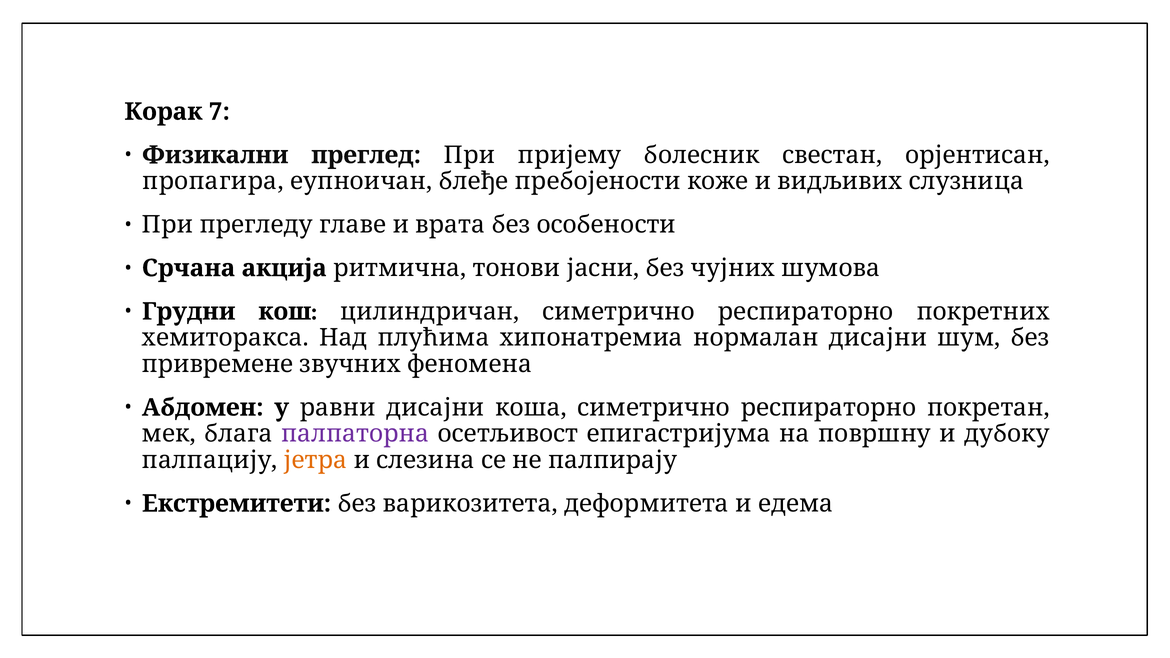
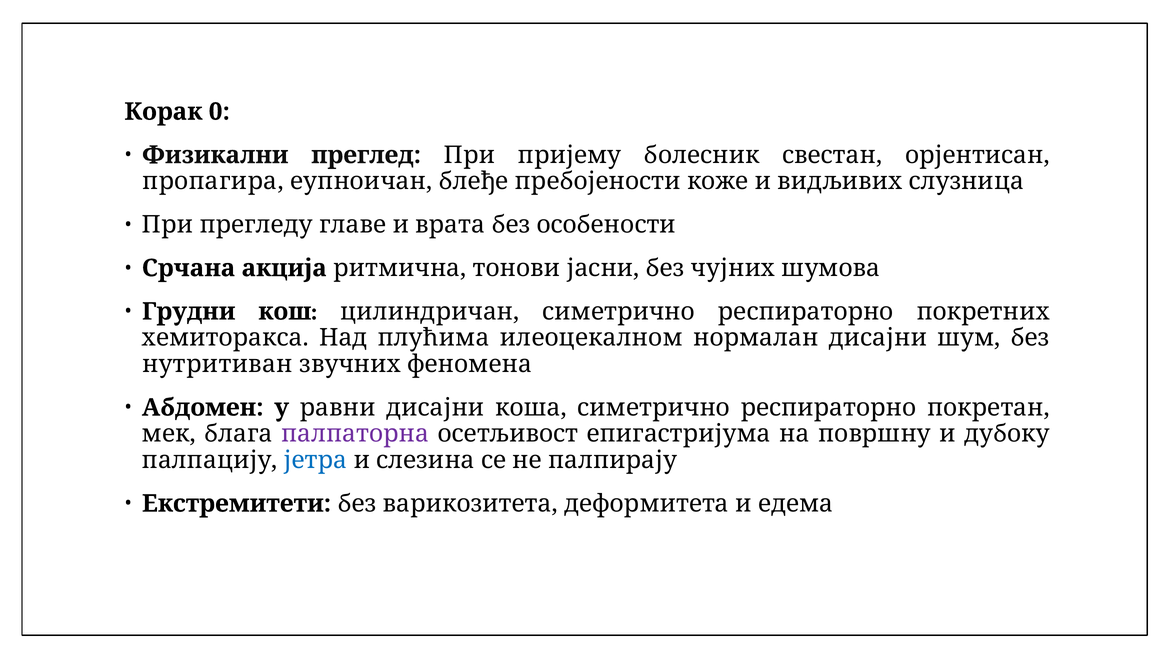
7: 7 -> 0 (219, 112)
хипонатремиа: хипонатремиа -> илеоцекалном (591, 338)
привремене: привремене -> нутритиван (217, 364)
јетра colour: orange -> blue (315, 460)
